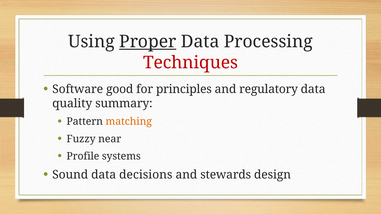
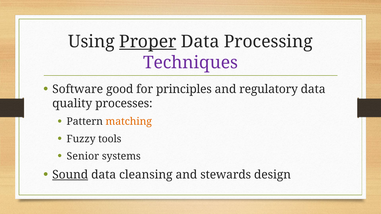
Techniques colour: red -> purple (191, 63)
summary: summary -> processes (124, 104)
near: near -> tools (110, 139)
Profile: Profile -> Senior (83, 156)
Sound underline: none -> present (70, 175)
decisions: decisions -> cleansing (146, 175)
